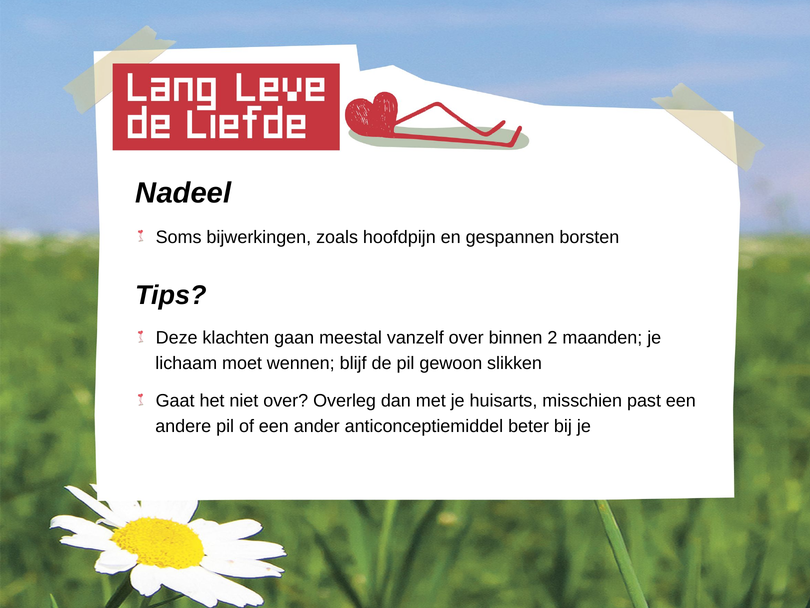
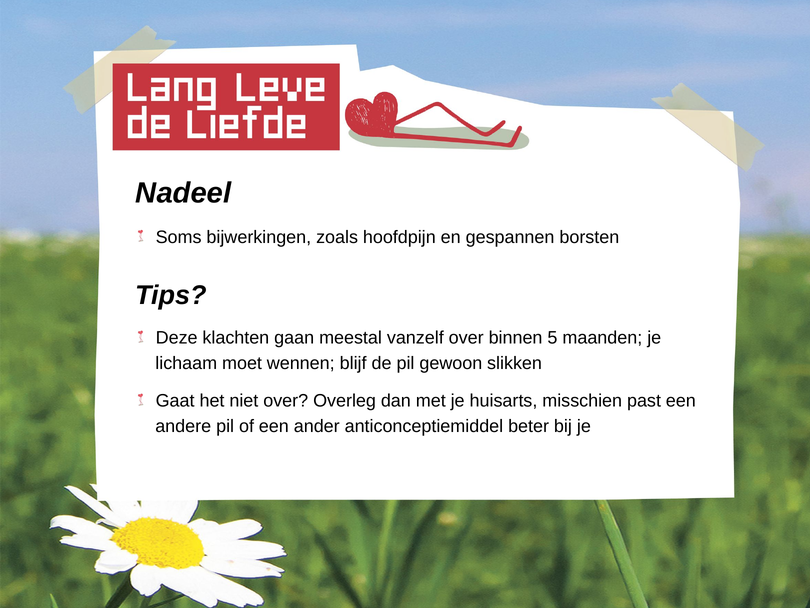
2: 2 -> 5 (552, 338)
